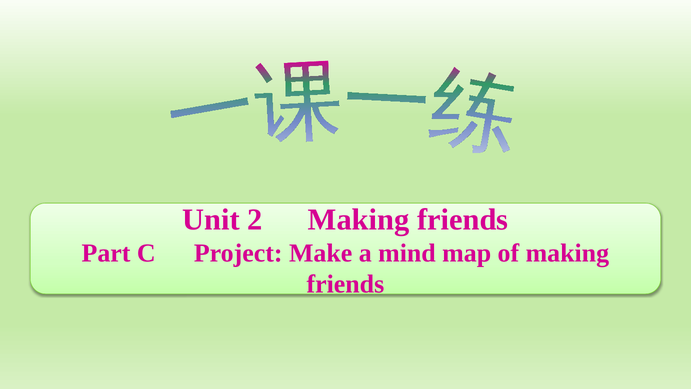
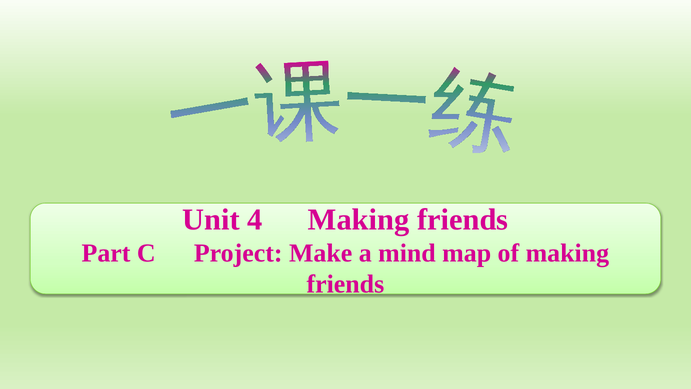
2: 2 -> 4 (255, 219)
